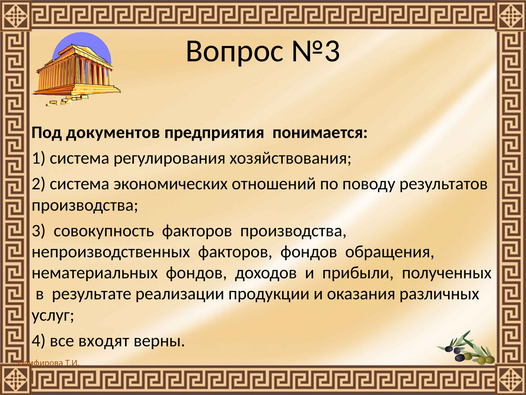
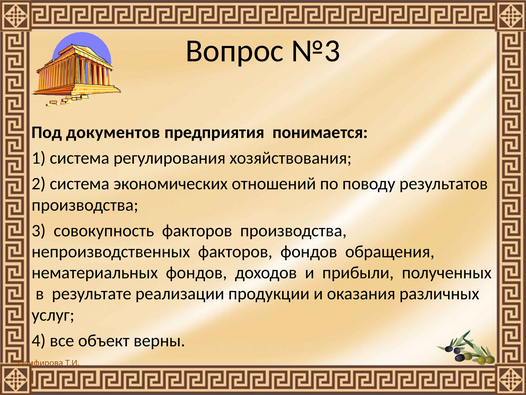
входят: входят -> объект (104, 340)
